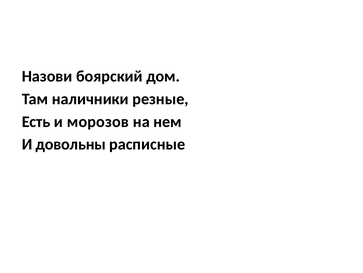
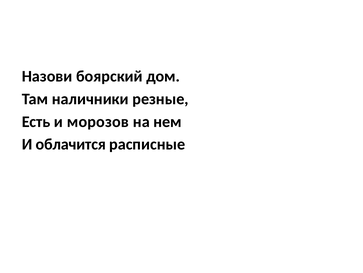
довольны: довольны -> облачится (71, 144)
